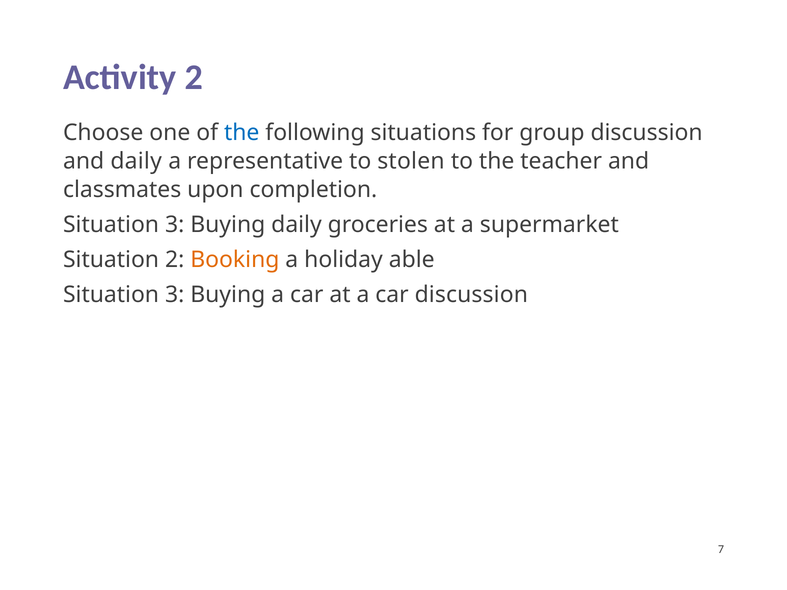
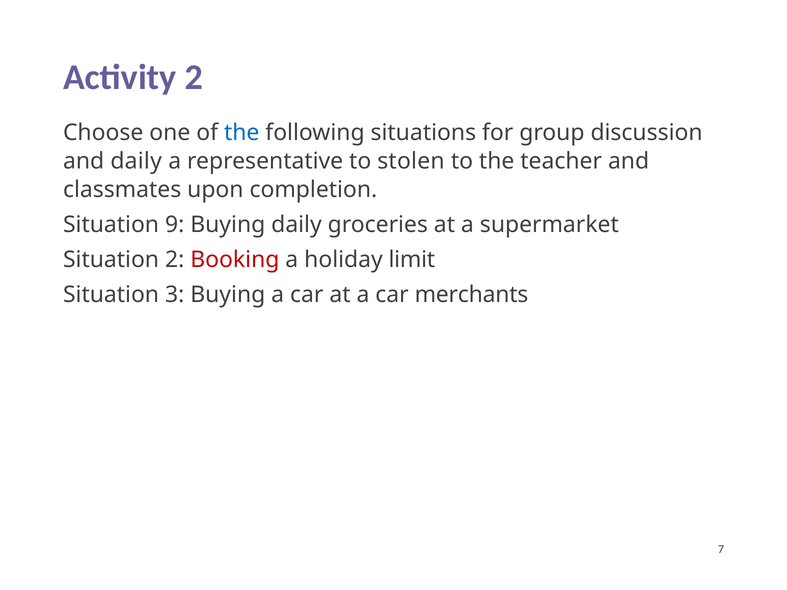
3: 3 -> 9 (175, 225)
Booking colour: orange -> red (235, 260)
able: able -> limit (412, 260)
car discussion: discussion -> merchants (471, 295)
